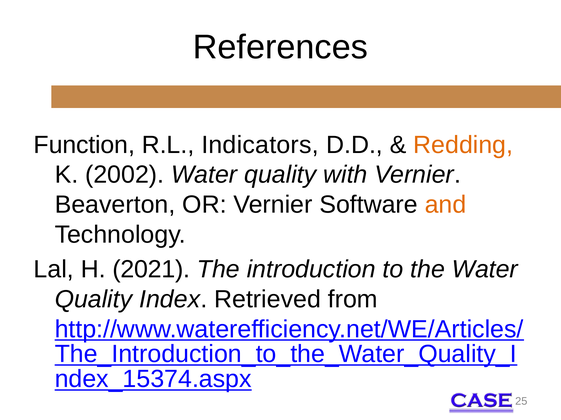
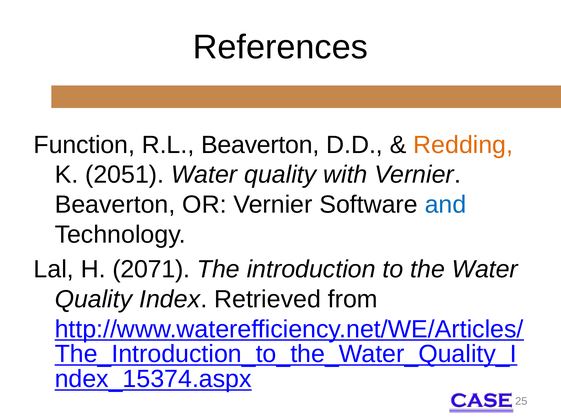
R.L Indicators: Indicators -> Beaverton (260, 145)
2002: 2002 -> 2051 (125, 175)
and colour: orange -> blue (446, 205)
2021: 2021 -> 2071 (151, 270)
